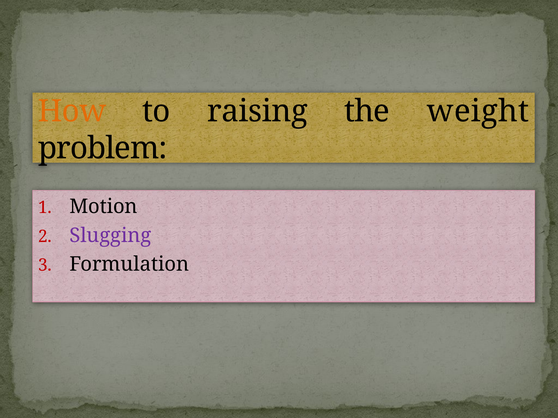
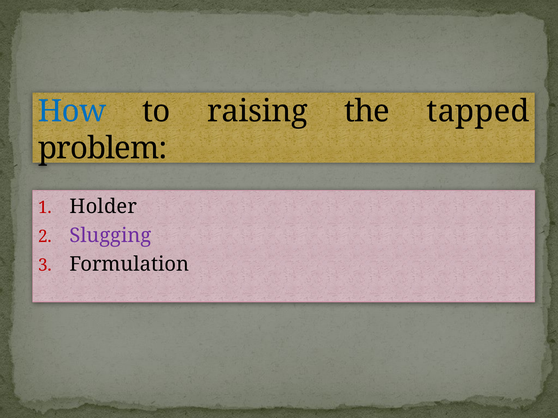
How colour: orange -> blue (72, 111)
weight: weight -> tapped (478, 111)
Motion: Motion -> Holder (103, 207)
